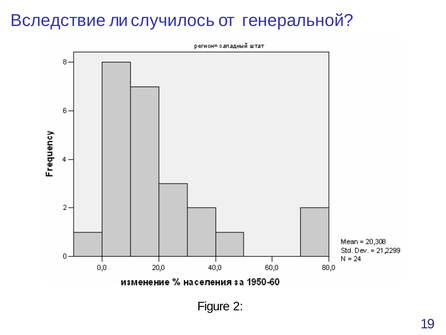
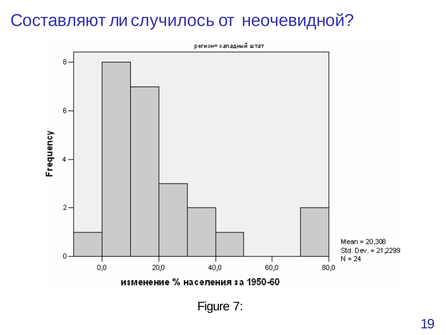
Вследствие: Вследствие -> Составляют (58, 20)
генеральной: генеральной -> неочевидной (298, 20)
2: 2 -> 7 (238, 306)
